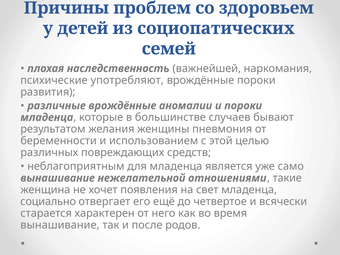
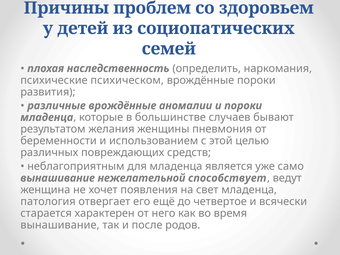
важнейшей: важнейшей -> определить (207, 68)
употребляют: употребляют -> психическом (127, 80)
отношениями: отношениями -> способствует (227, 178)
такие: такие -> ведут (287, 178)
социально: социально -> патология (48, 202)
